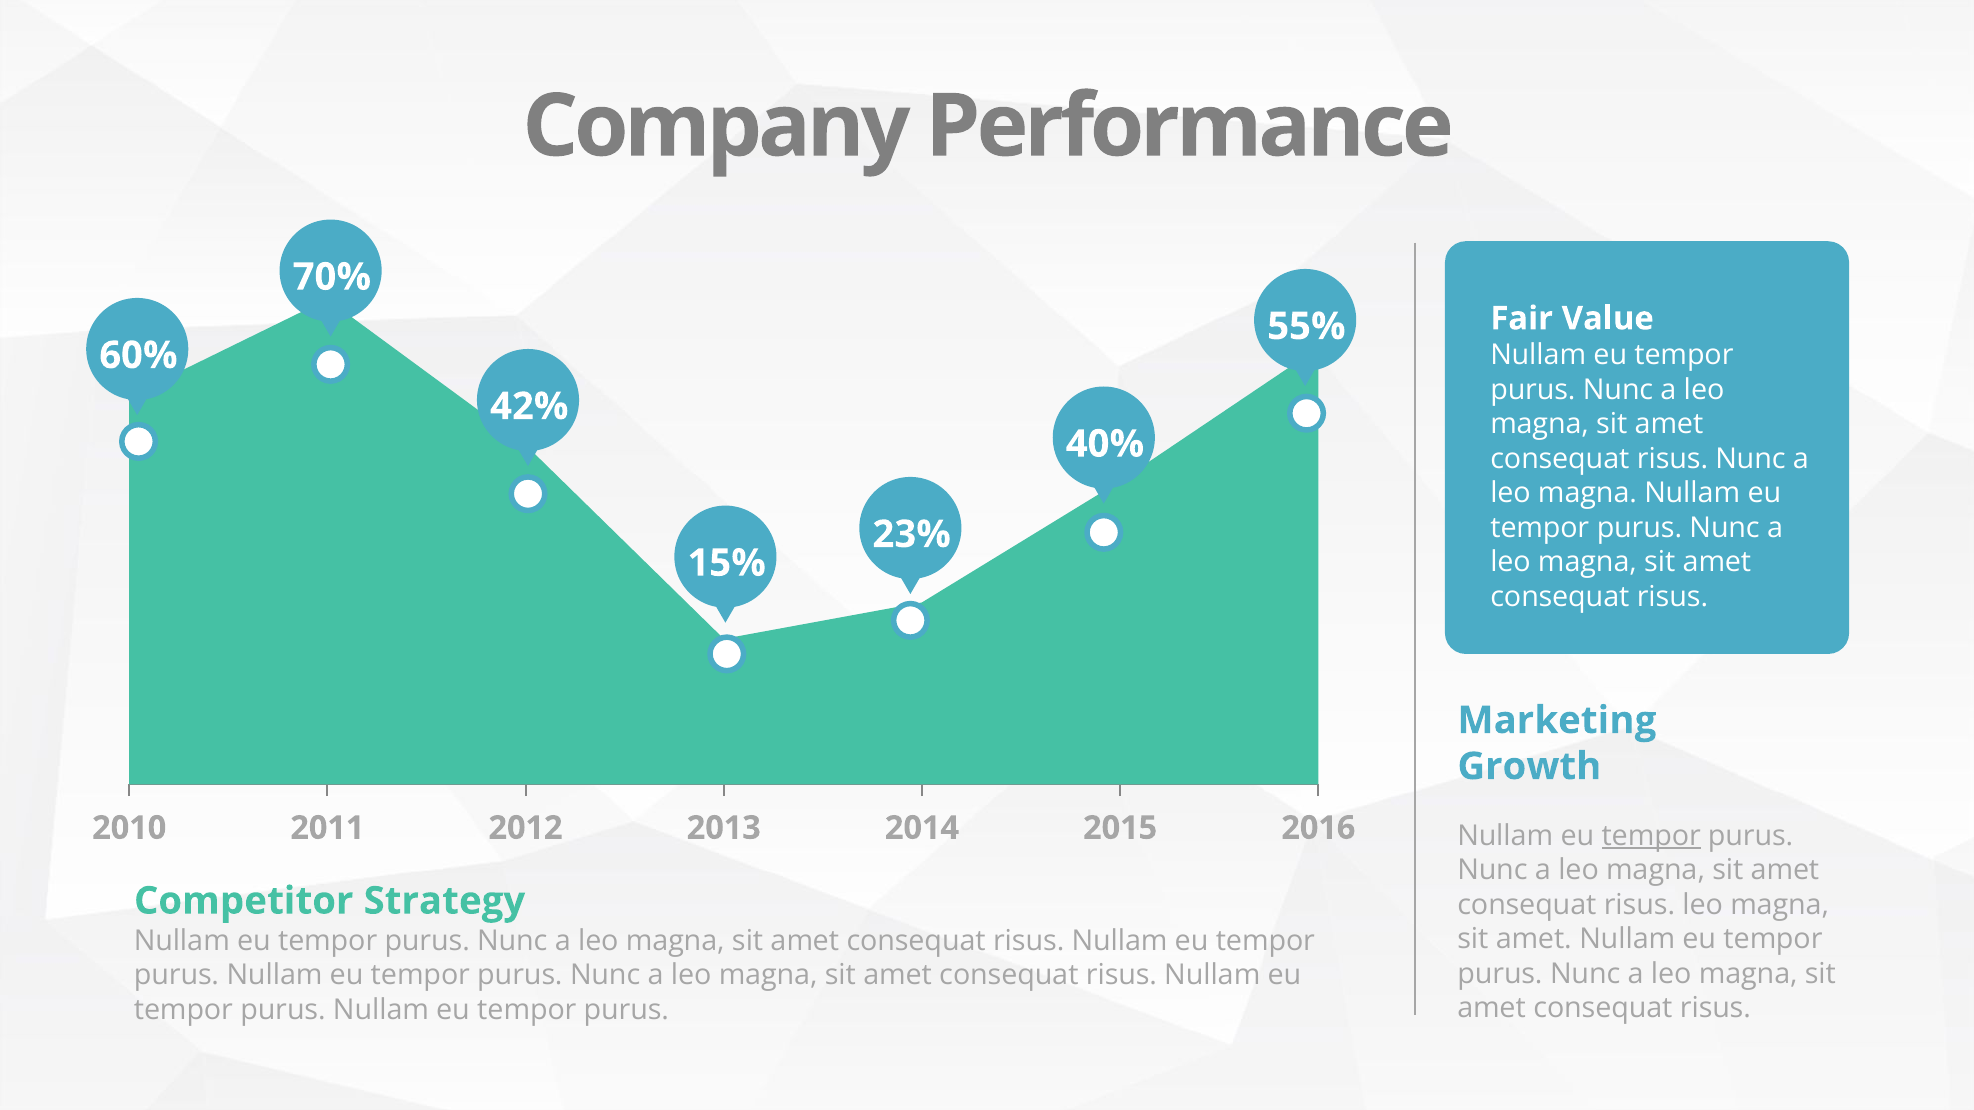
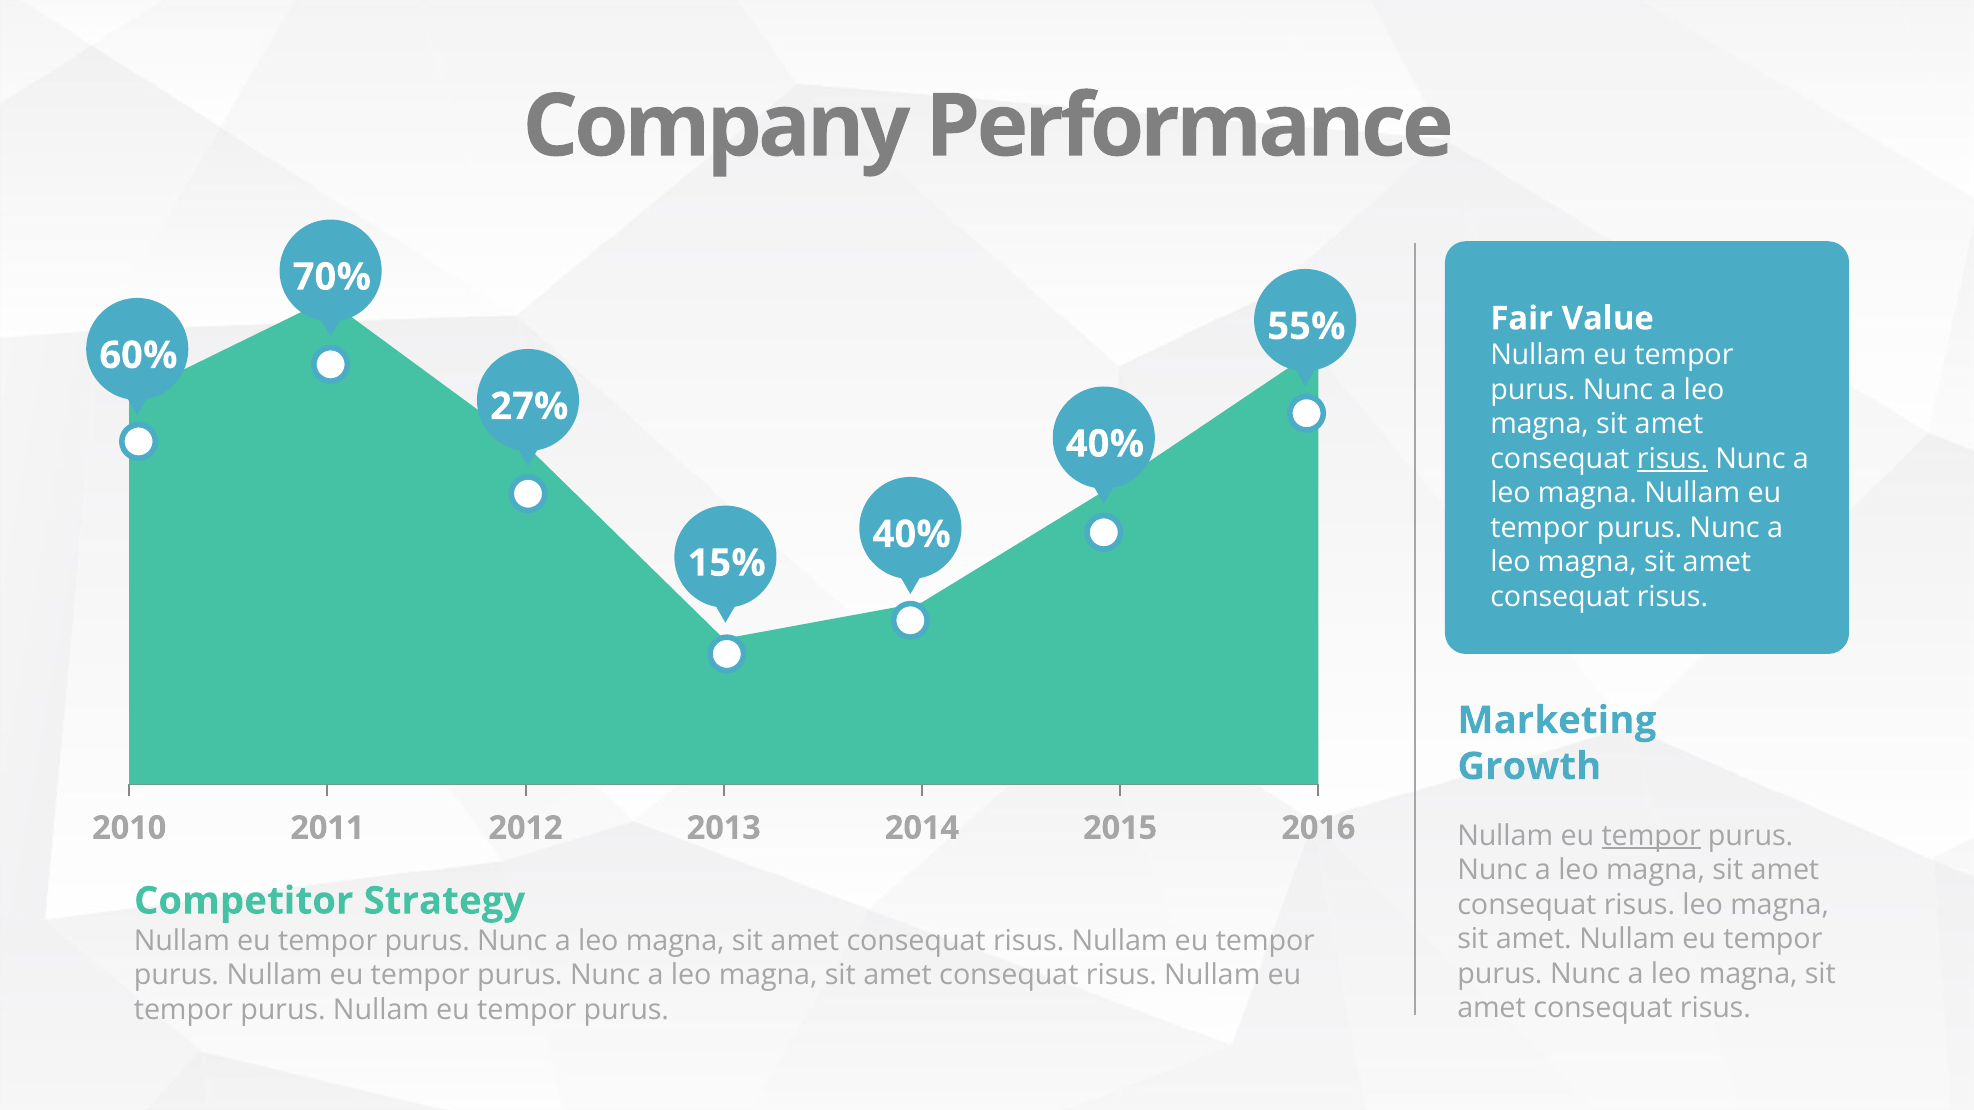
42%: 42% -> 27% (529, 407)
risus underline: none -> present (1673, 459)
23%: 23% -> 40% (912, 535)
